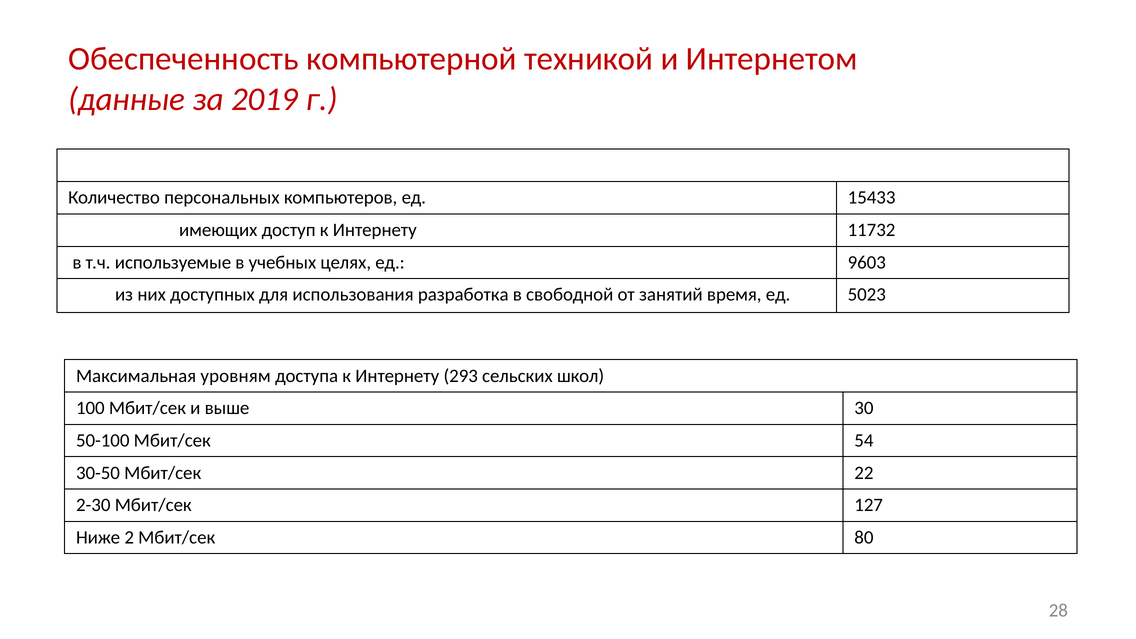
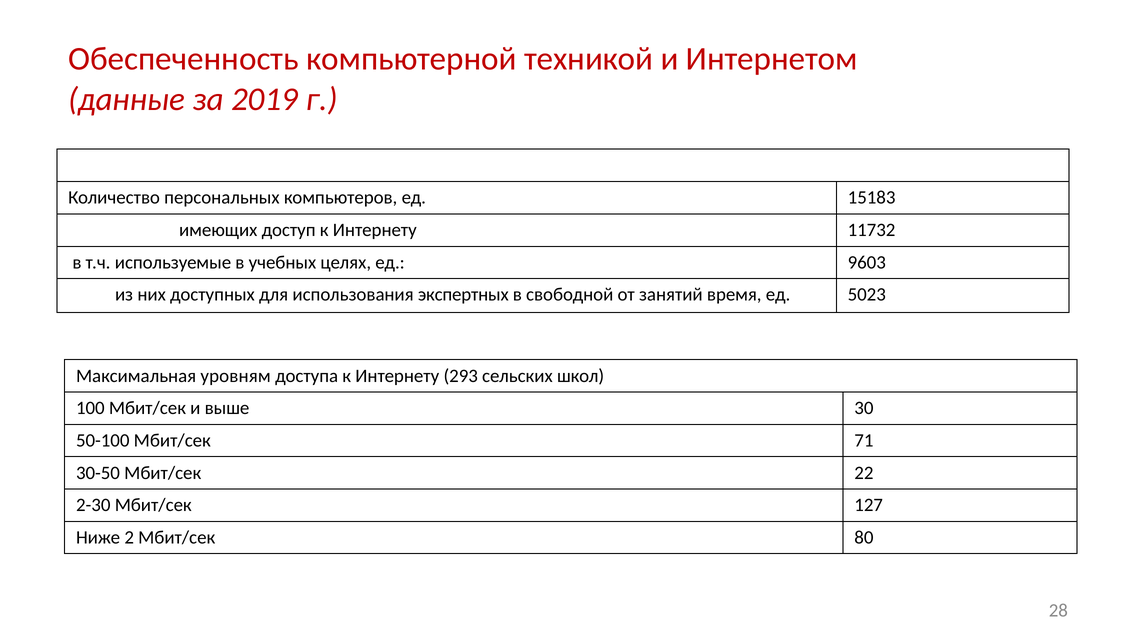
15433: 15433 -> 15183 (872, 198)
разработка: разработка -> экспертных (463, 295)
54: 54 -> 71 (864, 441)
